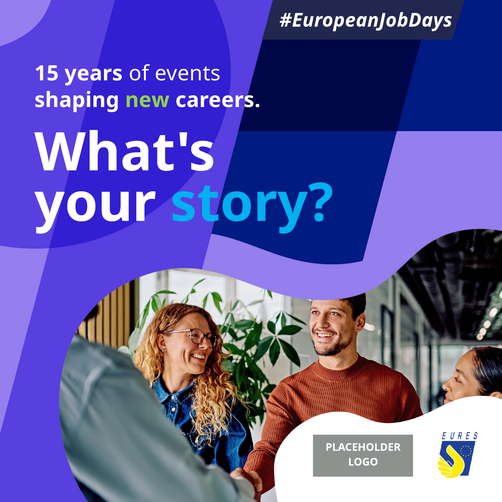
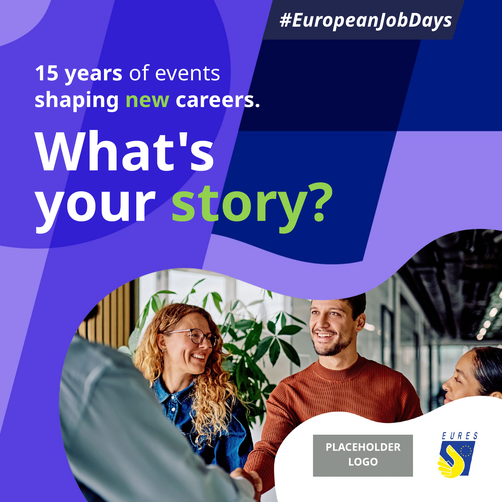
story colour: light blue -> light green (252, 203)
